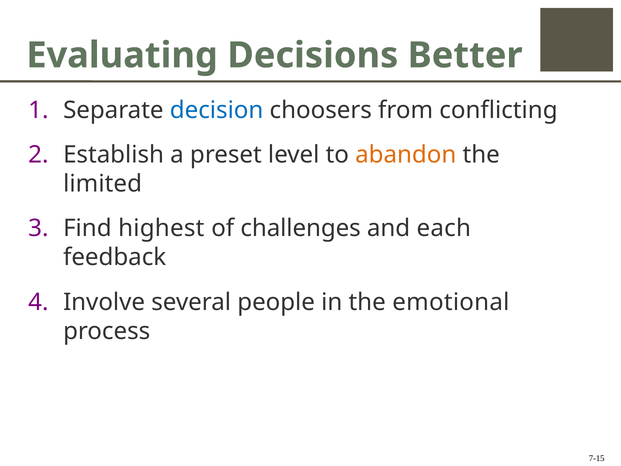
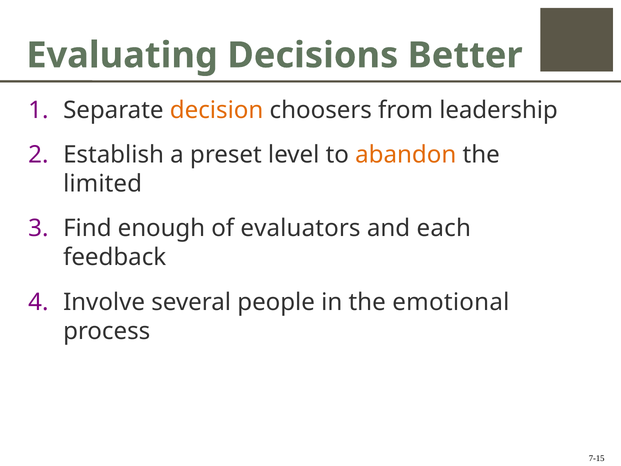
decision colour: blue -> orange (217, 110)
conflicting: conflicting -> leadership (499, 110)
highest: highest -> enough (161, 228)
challenges: challenges -> evaluators (300, 228)
